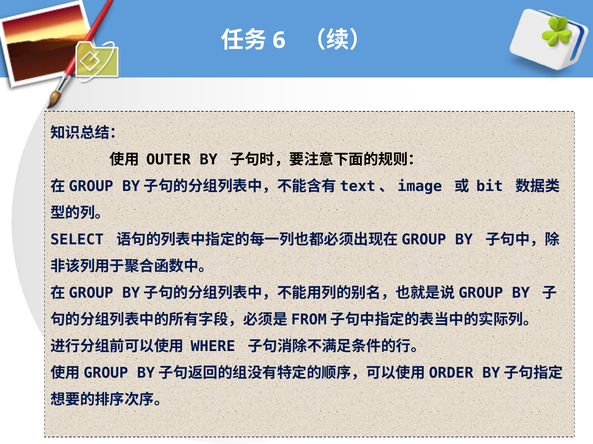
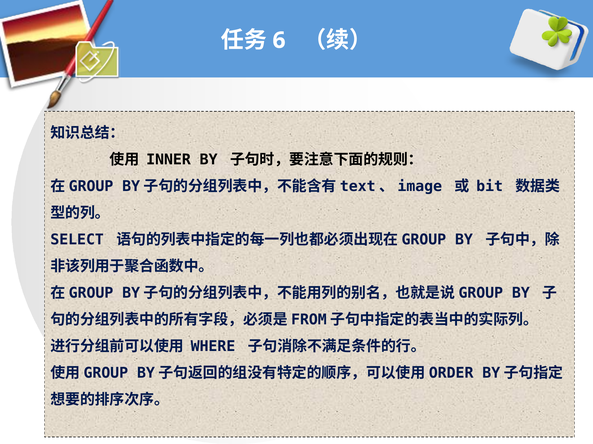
OUTER: OUTER -> INNER (169, 160)
